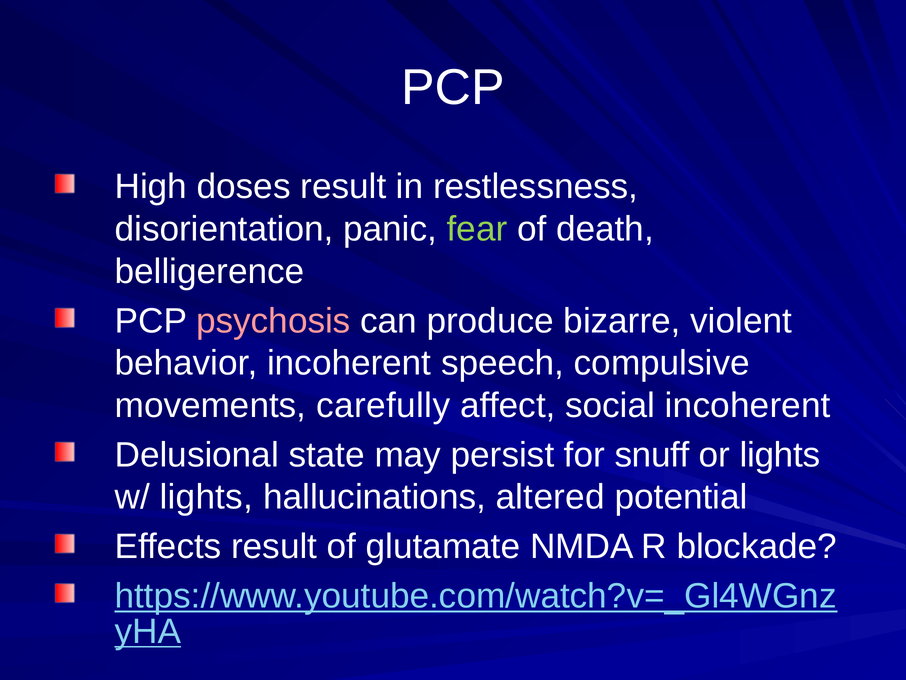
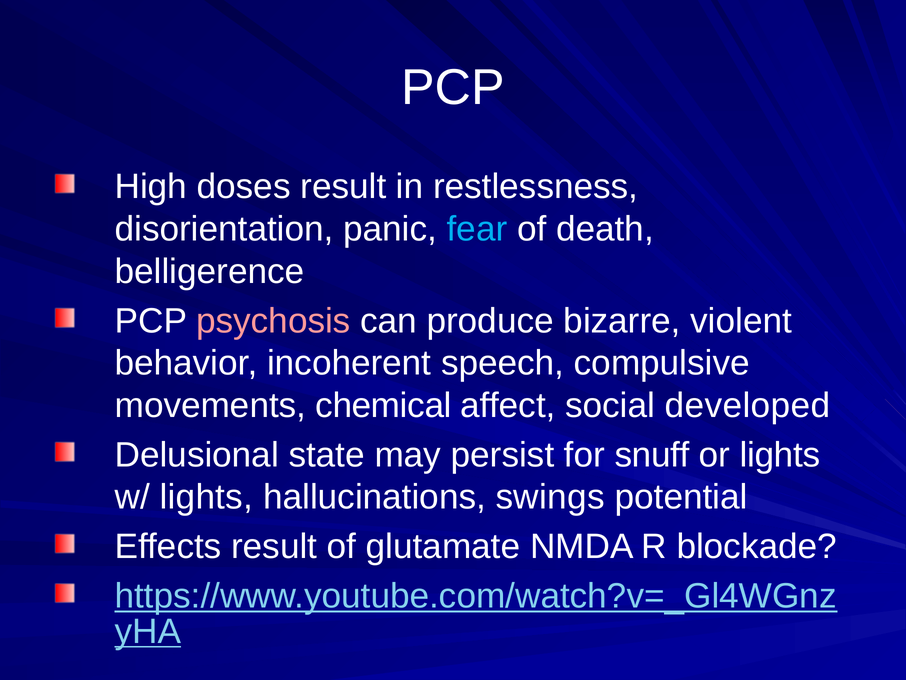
fear colour: light green -> light blue (477, 229)
carefully: carefully -> chemical (384, 405)
social incoherent: incoherent -> developed (748, 405)
altered: altered -> swings (550, 497)
